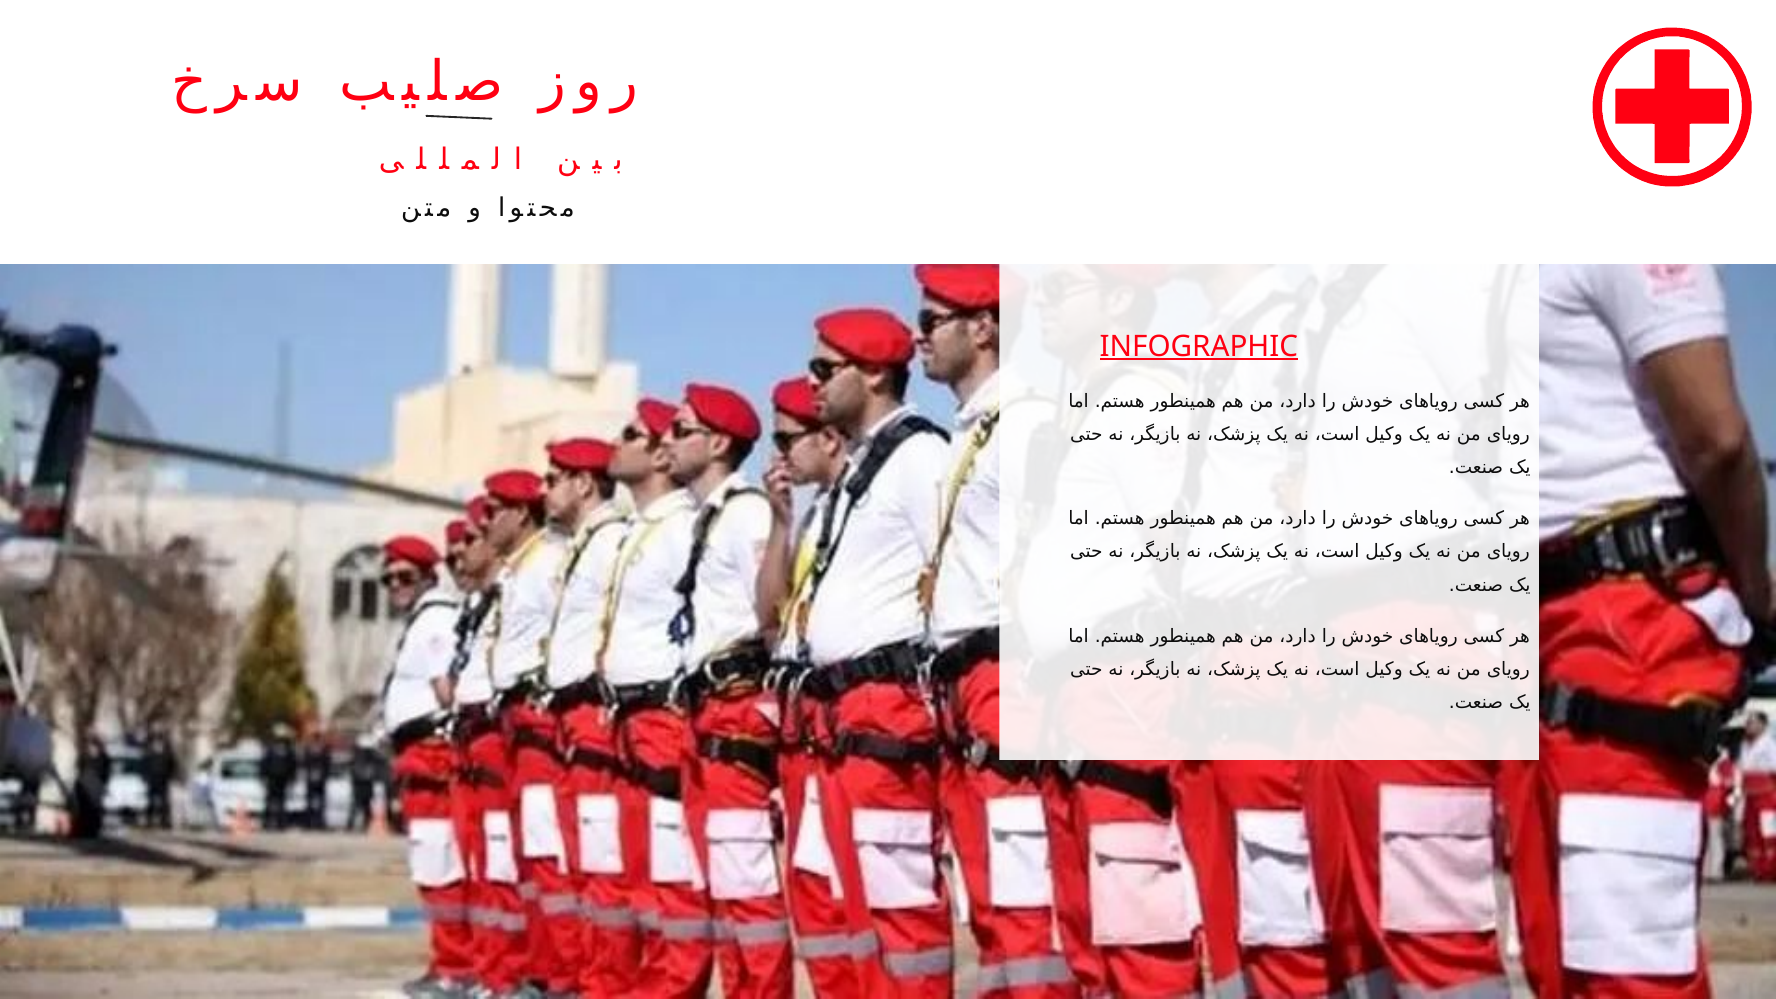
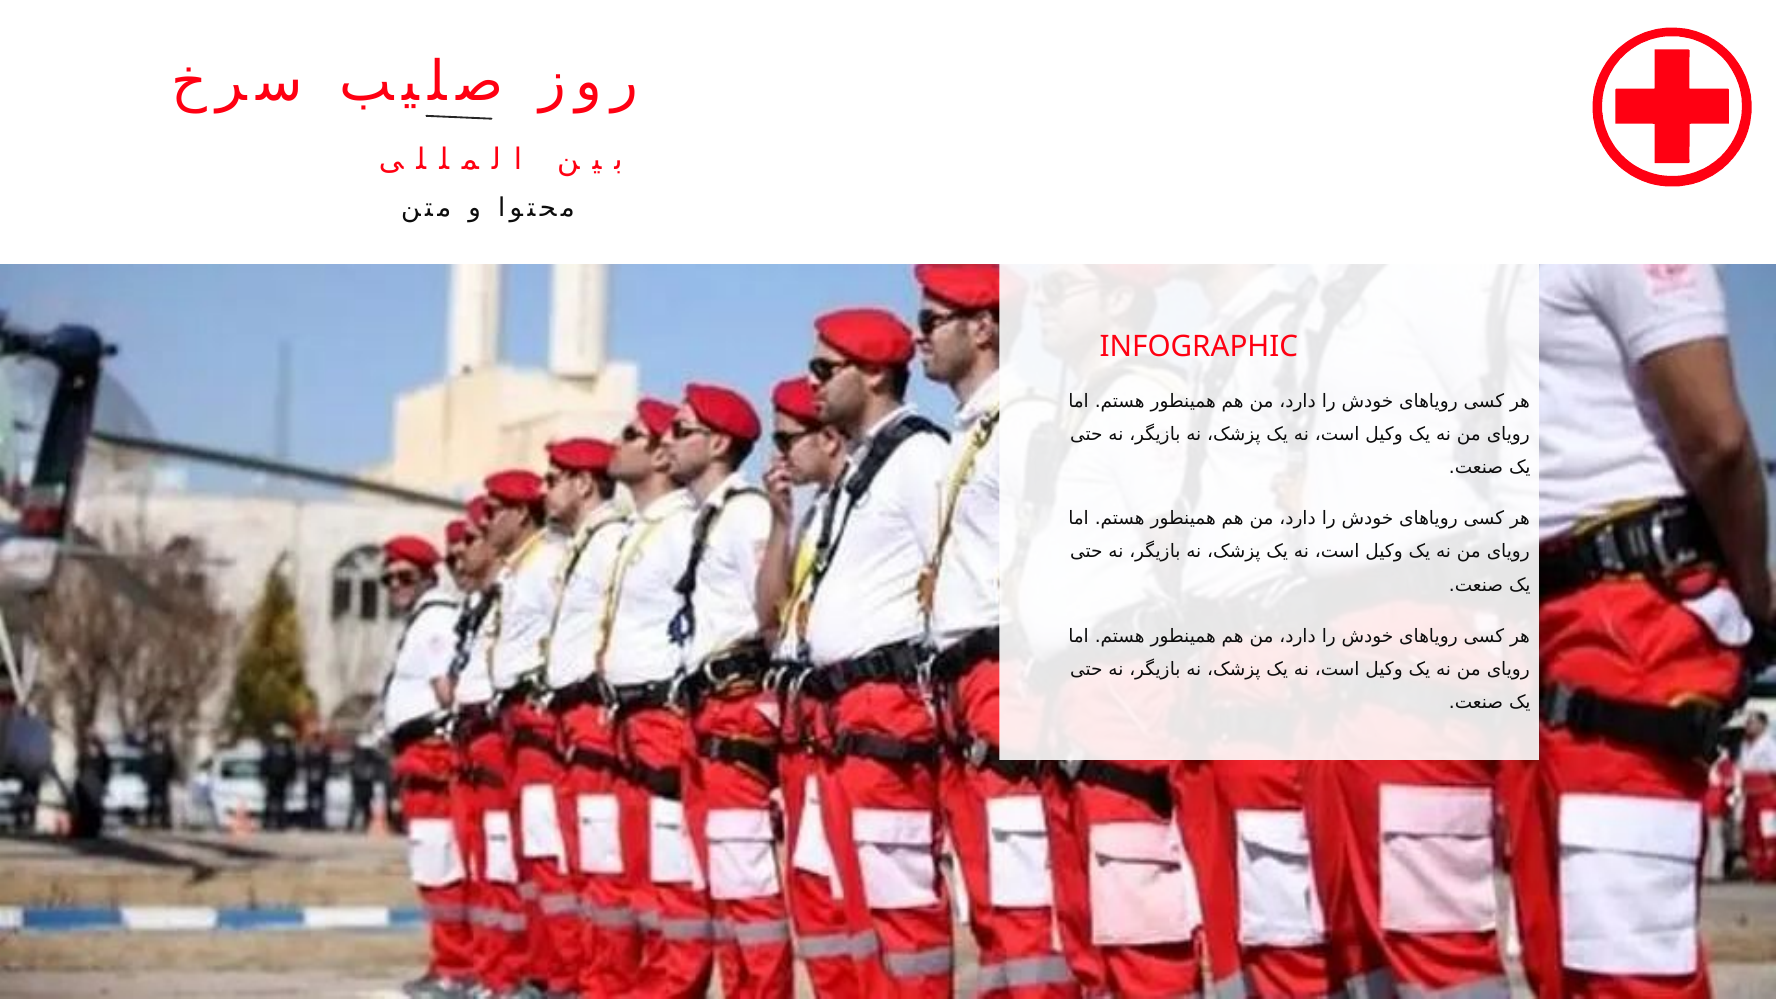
INFOGRAPHIC underline: present -> none (1199, 347)
